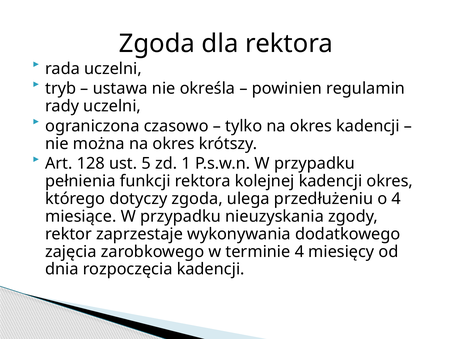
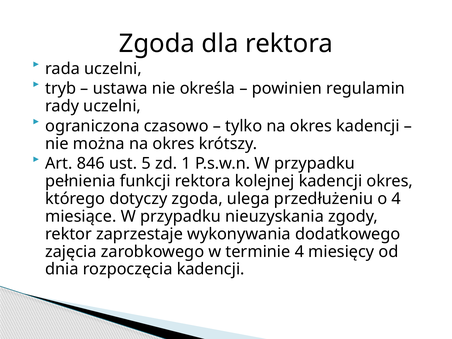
128: 128 -> 846 (91, 164)
